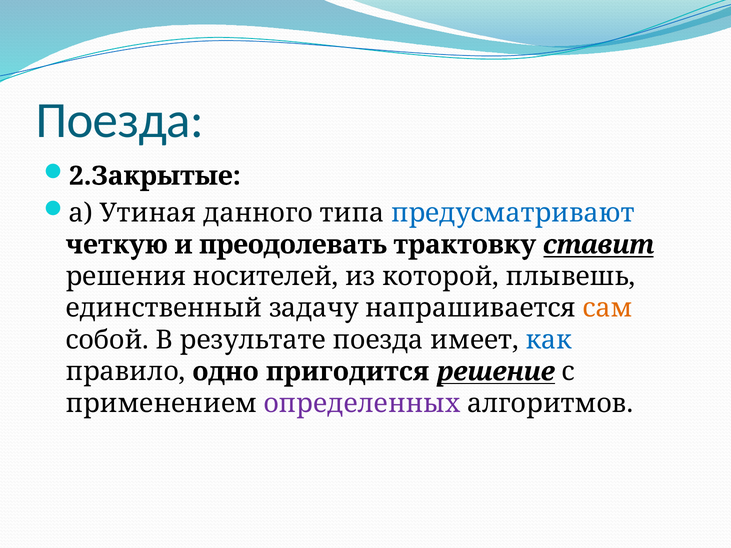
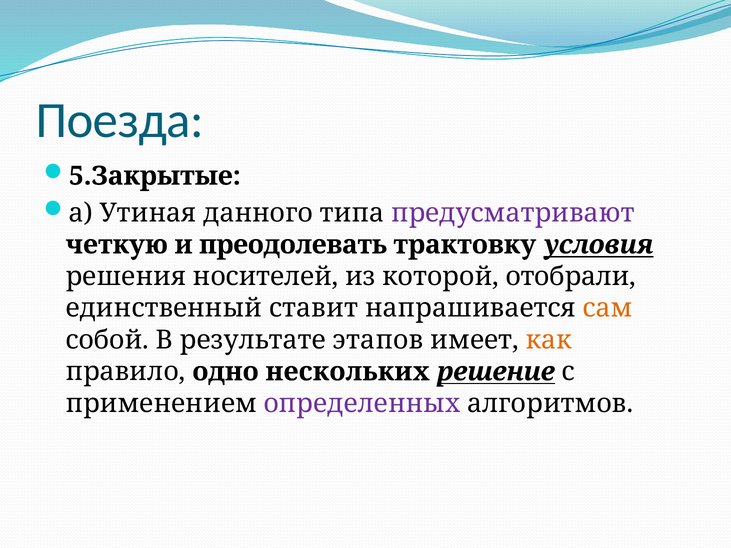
2.Закрытые: 2.Закрытые -> 5.Закрытые (155, 176)
предусматривают colour: blue -> purple (513, 213)
ставит: ставит -> условия (598, 245)
плывешь: плывешь -> отобрали (571, 277)
задачу: задачу -> ставит (314, 308)
результате поезда: поезда -> этапов (378, 340)
как colour: blue -> orange (549, 340)
пригодится: пригодится -> нескольких (348, 372)
